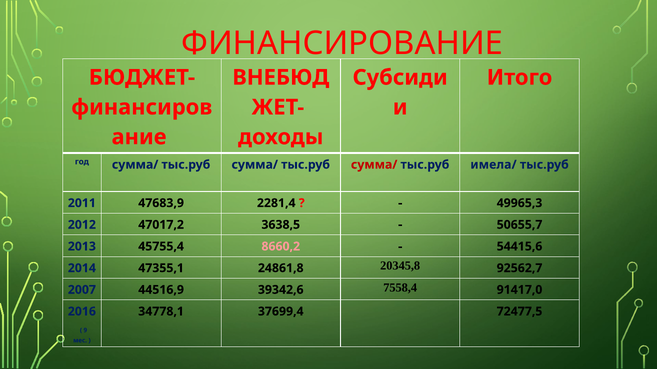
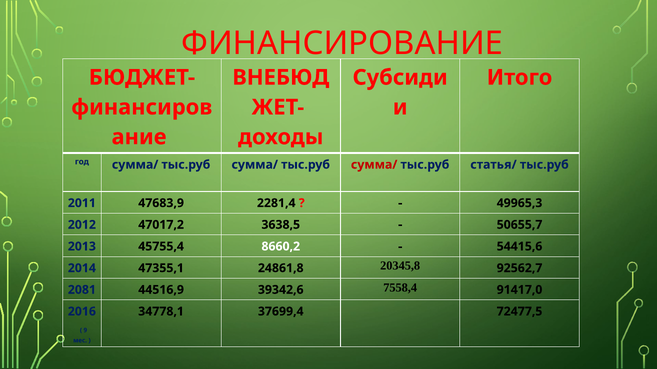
имела/: имела/ -> статья/ (493, 165)
8660,2 colour: pink -> white (281, 247)
2007: 2007 -> 2081 (82, 290)
